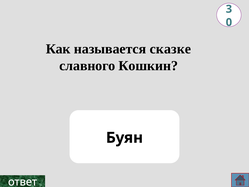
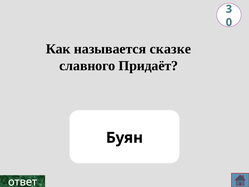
Кошкин: Кошкин -> Придаёт (148, 66)
